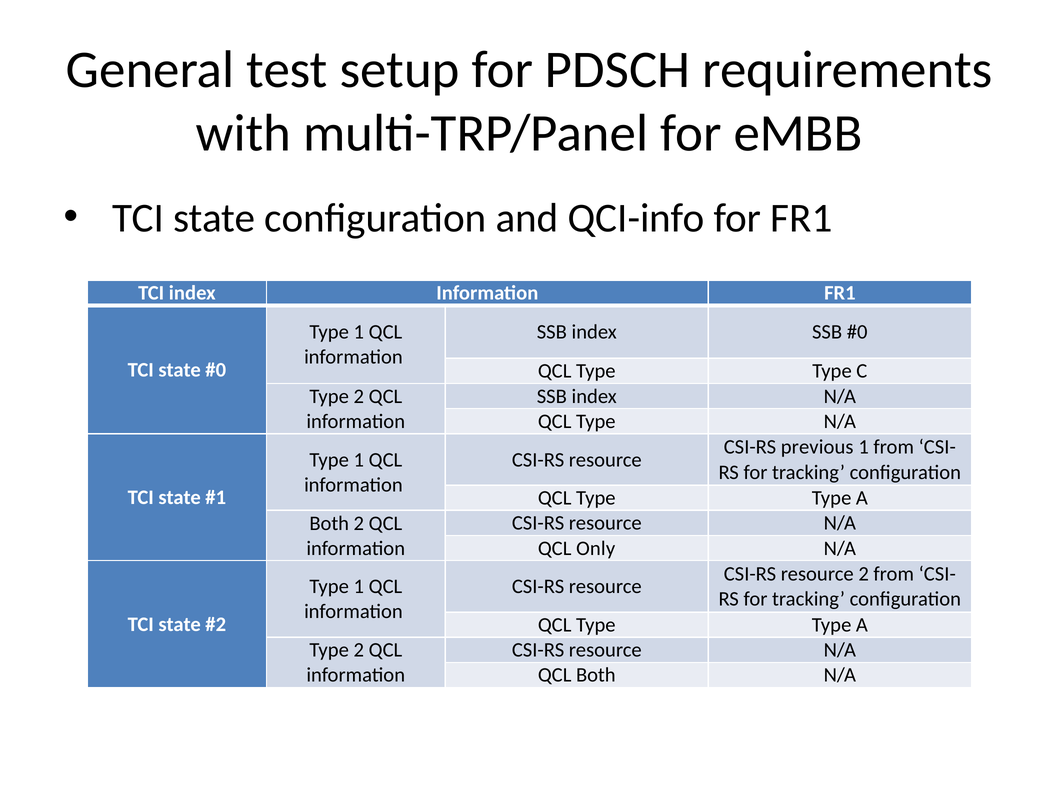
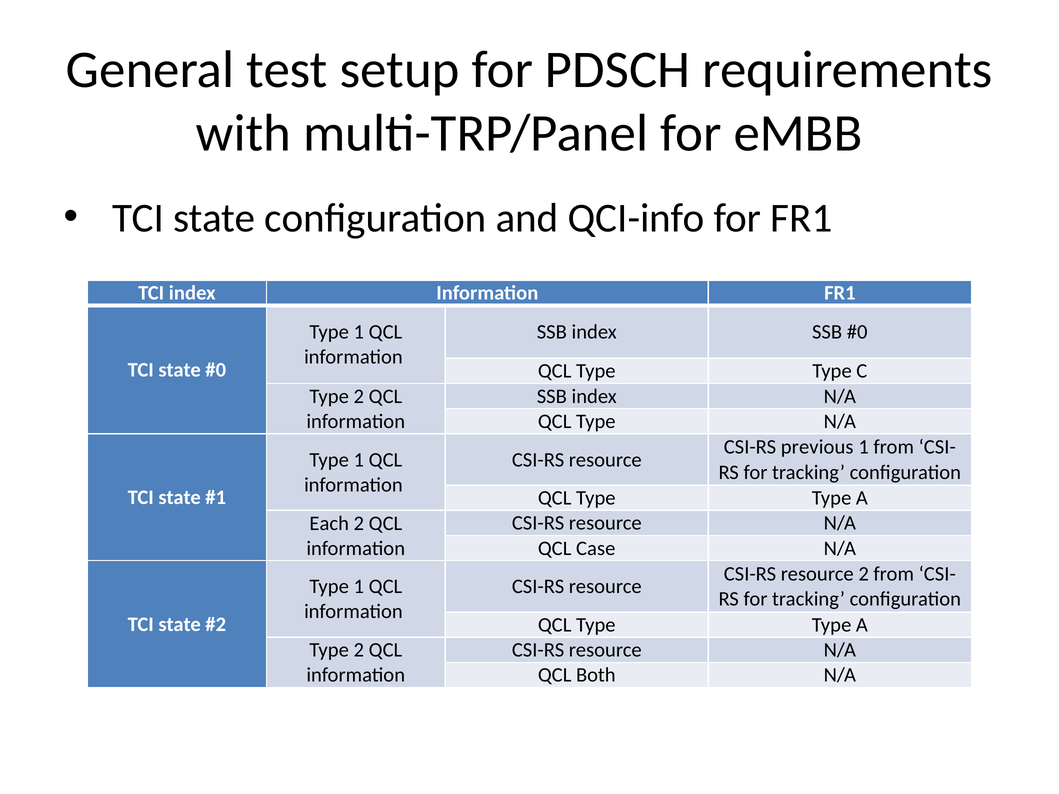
Both: Both -> Each (329, 523)
Only: Only -> Case (596, 548)
